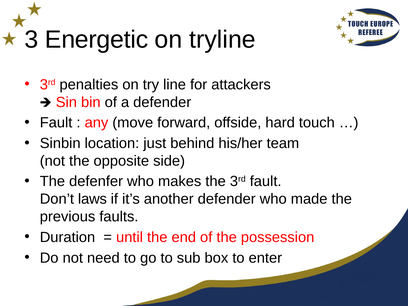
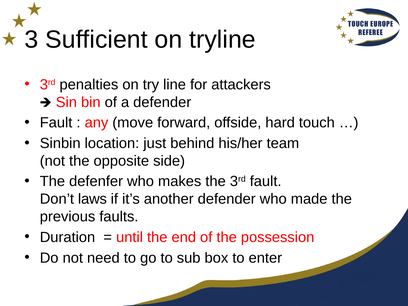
Energetic: Energetic -> Sufficient (96, 39)
